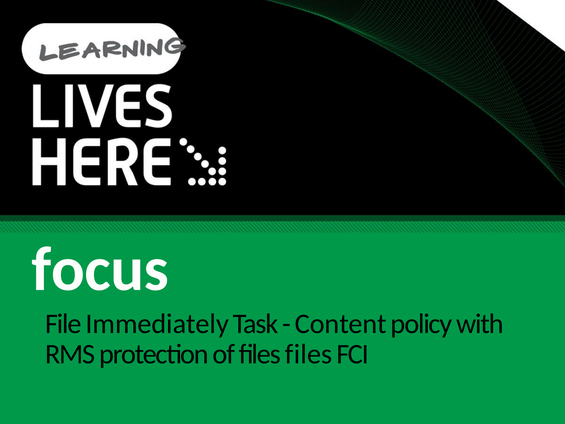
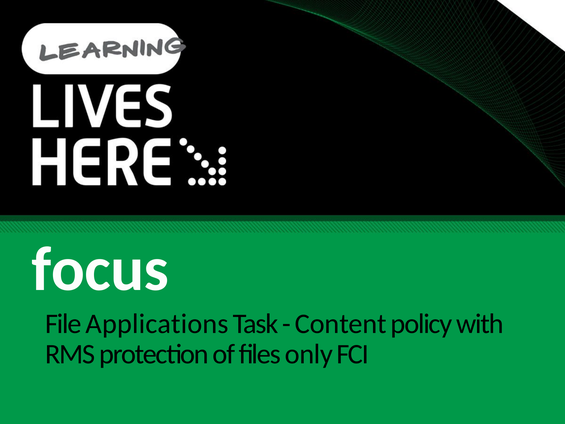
Immediately: Immediately -> Applications (157, 324)
files files: files -> only (309, 354)
